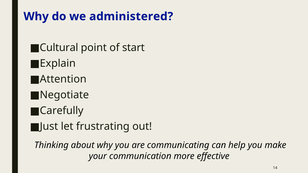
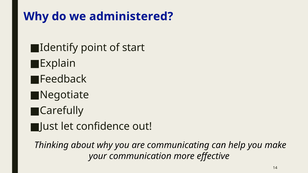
Cultural: Cultural -> Identify (59, 48)
Attention: Attention -> Feedback (63, 79)
frustrating: frustrating -> confidence (103, 127)
